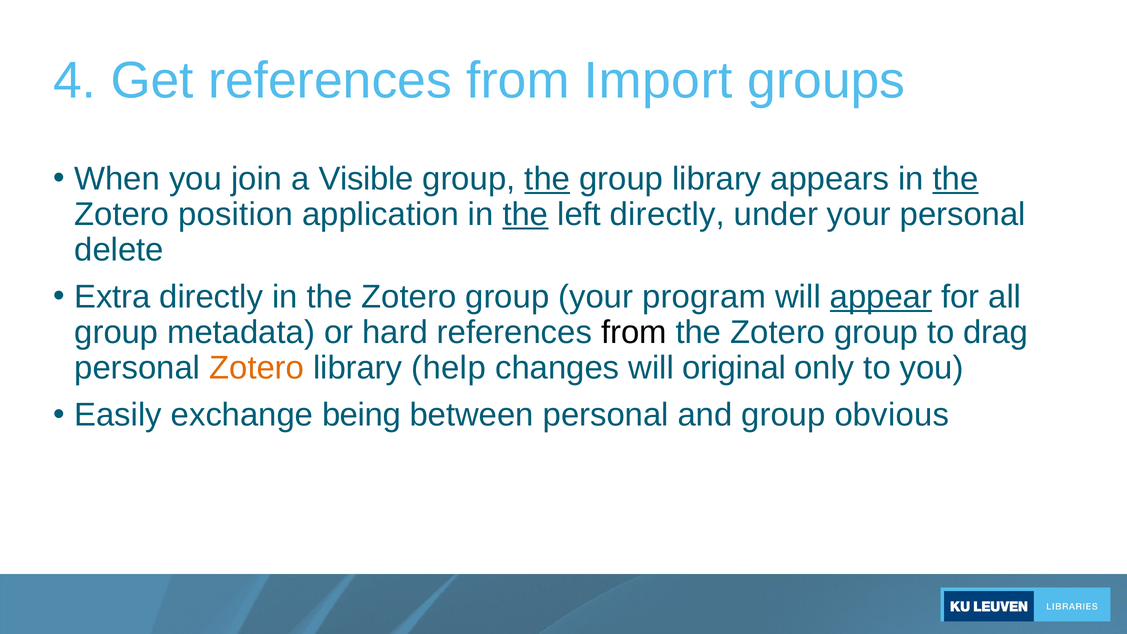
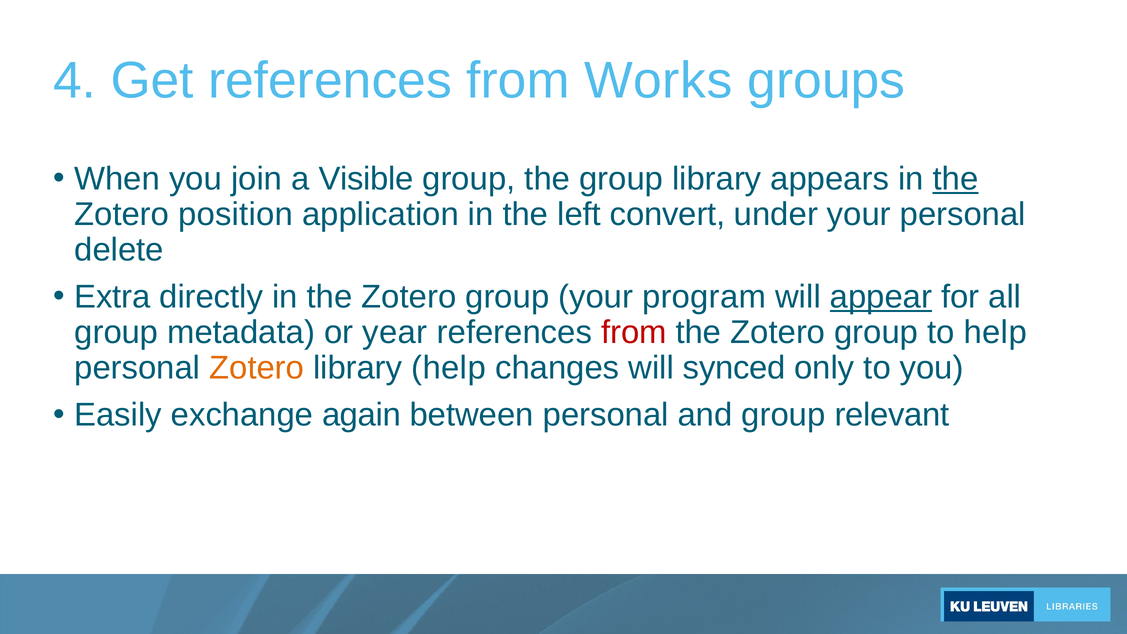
Import: Import -> Works (658, 81)
the underline: present -> none (547, 179)
the underline: present -> none (525, 214)
left directly: directly -> convert (668, 214)
hard: hard -> year (395, 332)
from colour: black -> red (634, 332)
to drag: drag -> help (995, 332)
original: original -> synced (734, 368)
being: being -> again (362, 415)
obvious: obvious -> relevant (892, 415)
